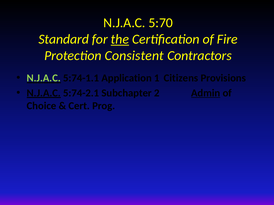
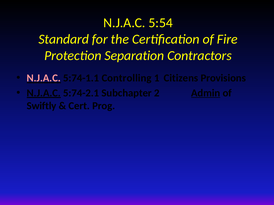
5:70: 5:70 -> 5:54 (161, 23)
the underline: present -> none (120, 39)
Consistent: Consistent -> Separation (134, 56)
N.J.A.C colour: light green -> pink (44, 78)
Application: Application -> Controlling (127, 78)
Choice: Choice -> Swiftly (42, 106)
